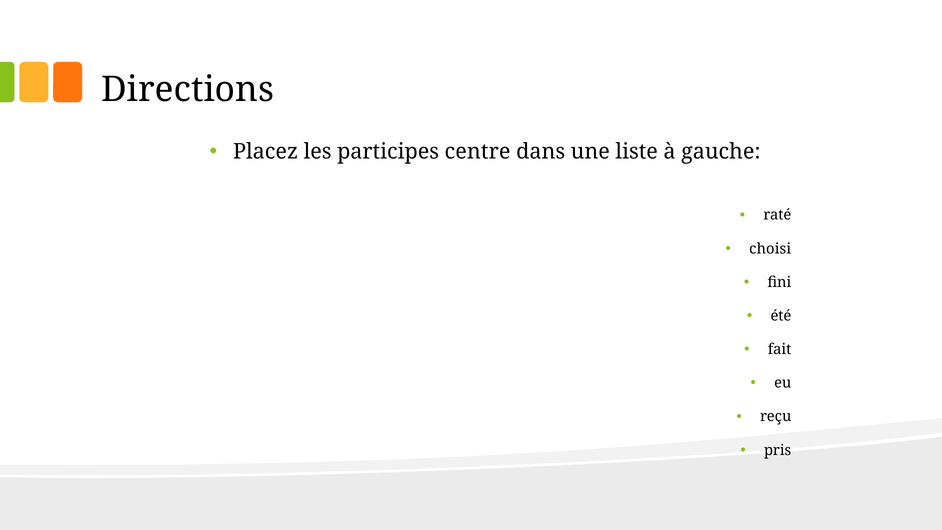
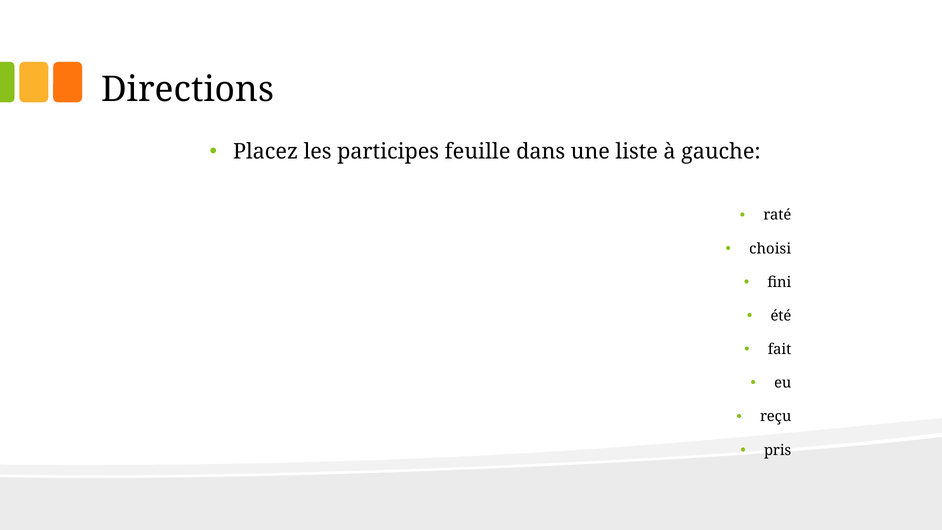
centre: centre -> feuille (478, 152)
